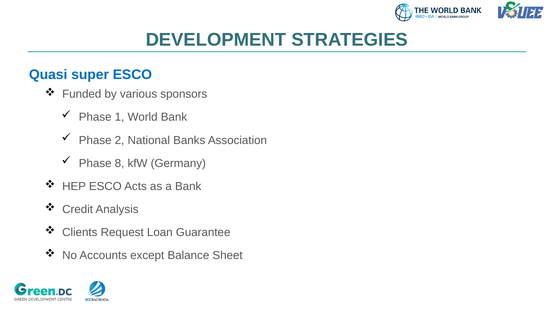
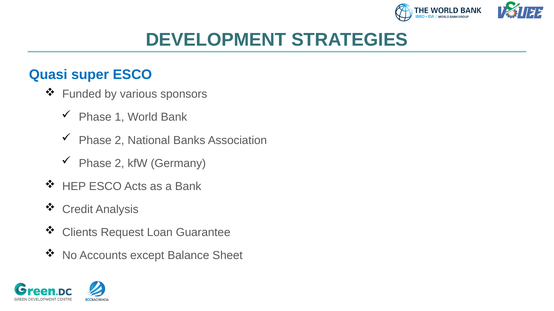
8: 8 -> 2 (120, 164)
